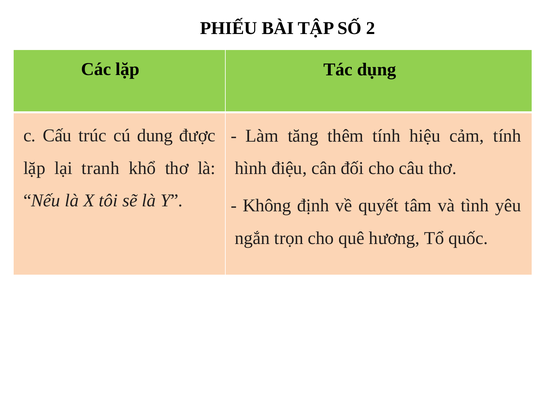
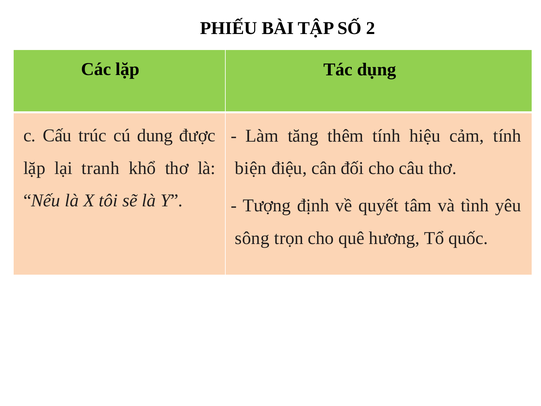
hình: hình -> biện (251, 168)
Không: Không -> Tượng (267, 206)
ngắn: ngắn -> sông (252, 238)
